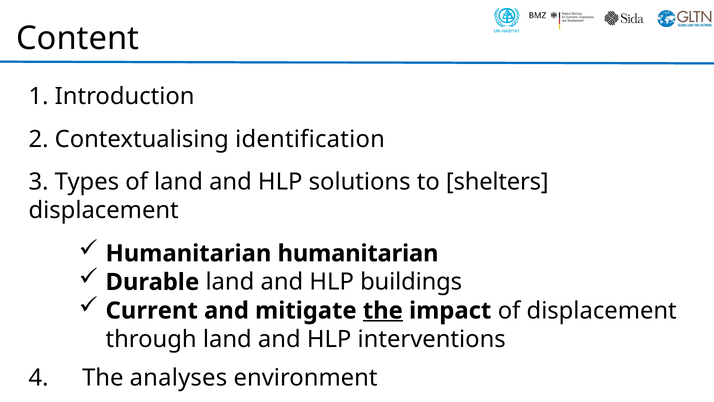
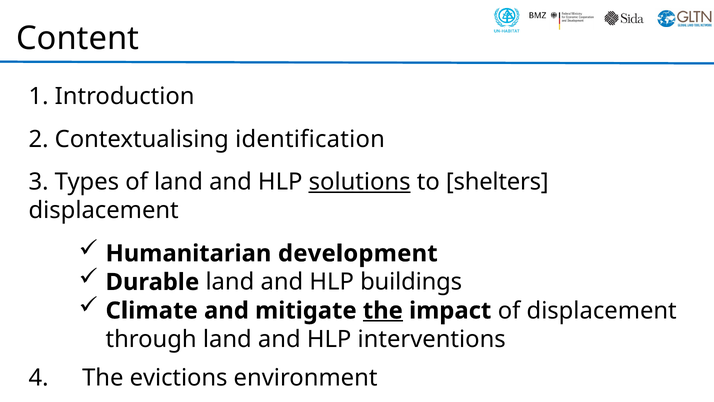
solutions underline: none -> present (360, 182)
Humanitarian humanitarian: humanitarian -> development (358, 253)
Current: Current -> Climate (152, 310)
analyses: analyses -> evictions (179, 377)
